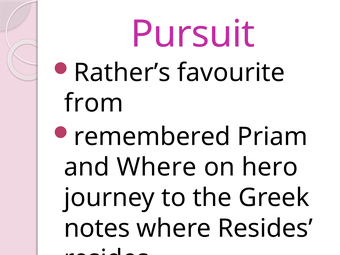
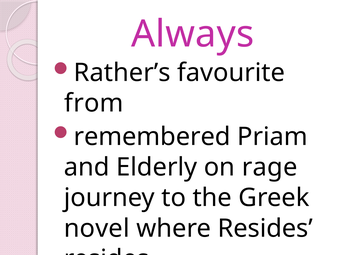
Pursuit: Pursuit -> Always (193, 34)
and Where: Where -> Elderly (157, 167)
hero: hero -> rage (270, 167)
notes: notes -> novel (97, 228)
